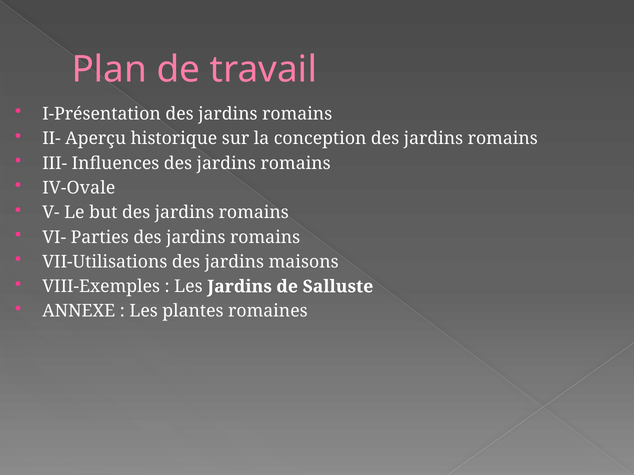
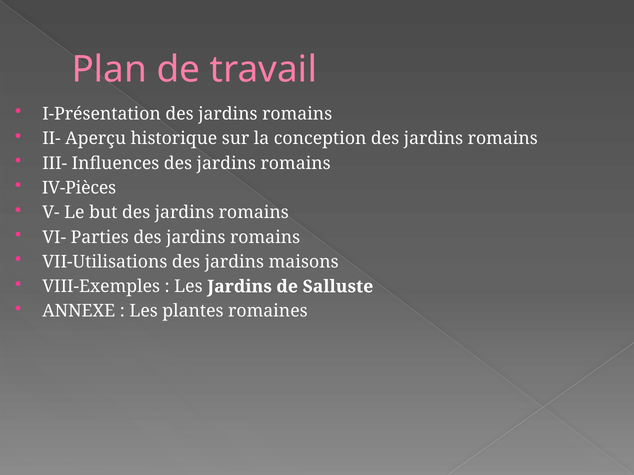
IV-Ovale: IV-Ovale -> IV-Pièces (79, 188)
